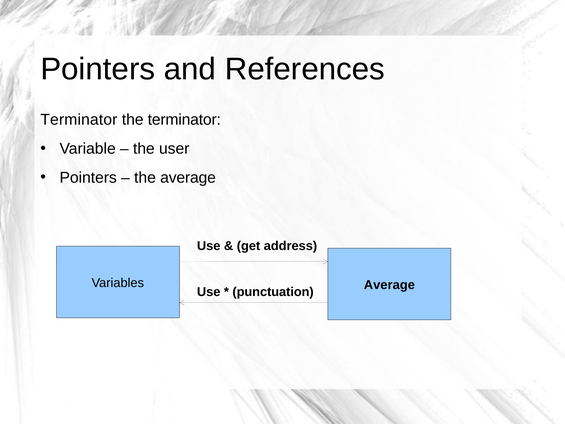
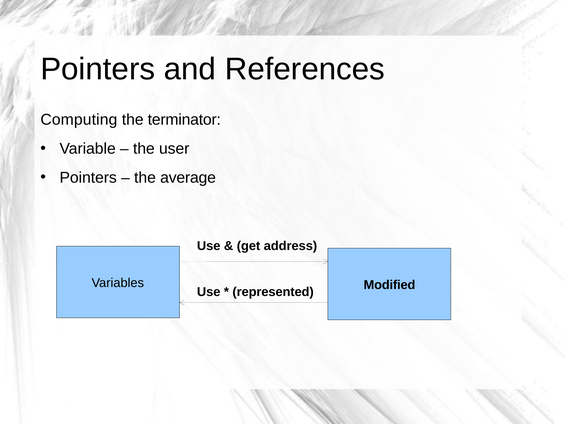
Terminator: Terminator -> Computing (79, 120)
Variables Average: Average -> Modified (389, 285)
punctuation: punctuation -> represented (273, 292)
